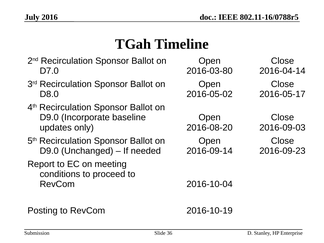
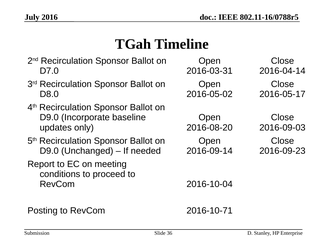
2016-03-80: 2016-03-80 -> 2016-03-31 (210, 71)
2016-10-19: 2016-10-19 -> 2016-10-71 (210, 211)
